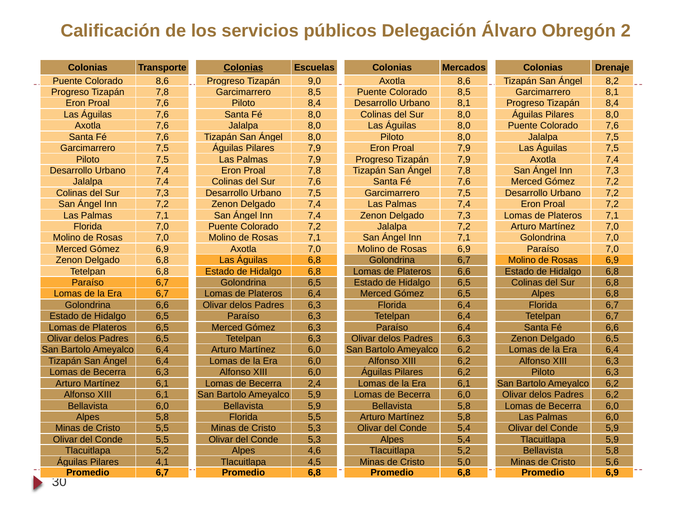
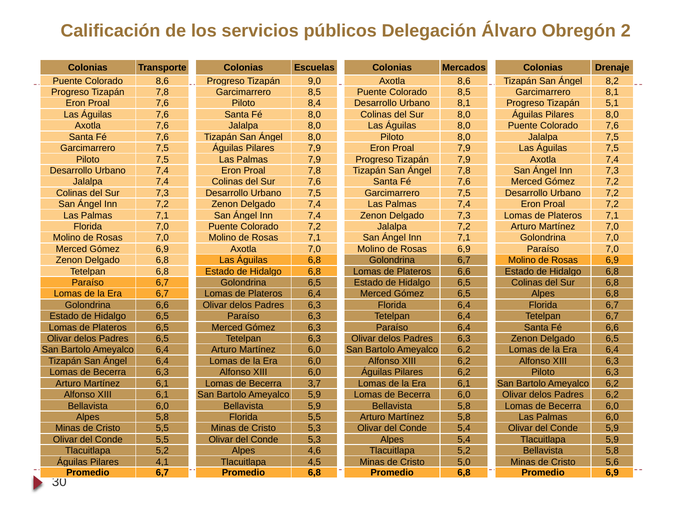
Colonias underline: present -> none (243, 68)
Tizapán 8,4: 8,4 -> 5,1 (612, 103)
2,4: 2,4 -> 3,7 (314, 383)
